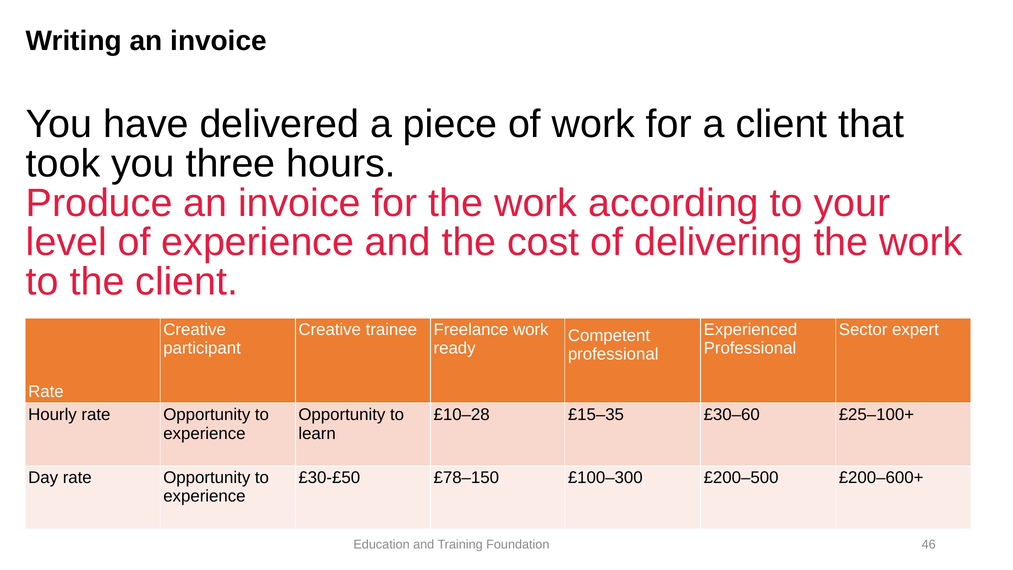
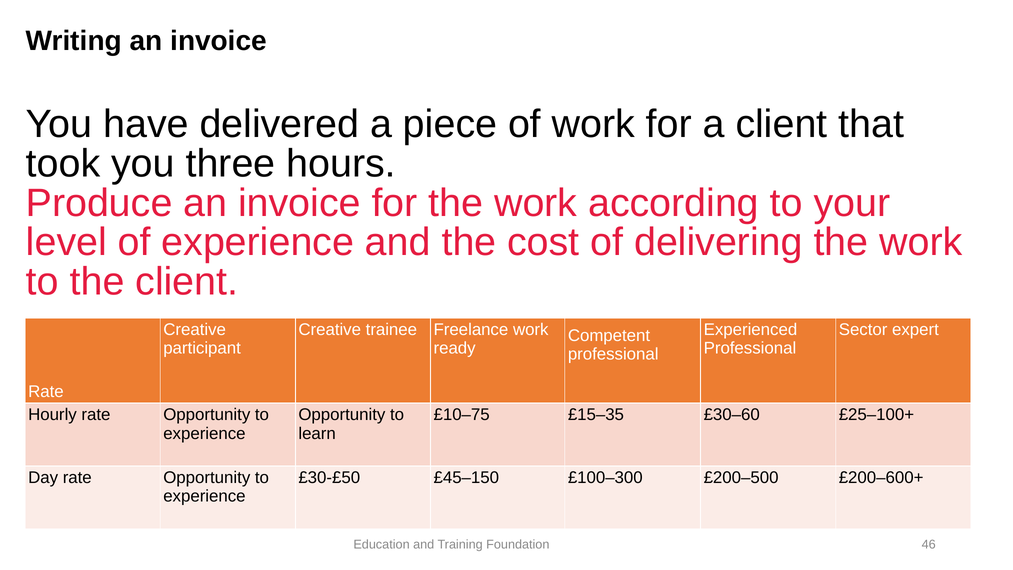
£10–28: £10–28 -> £10–75 (462, 415)
£78–150: £78–150 -> £45–150 (466, 477)
